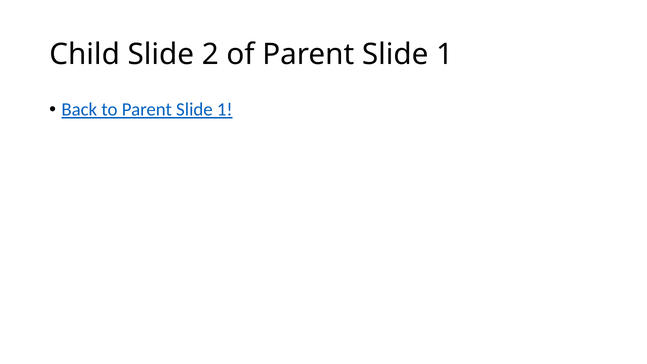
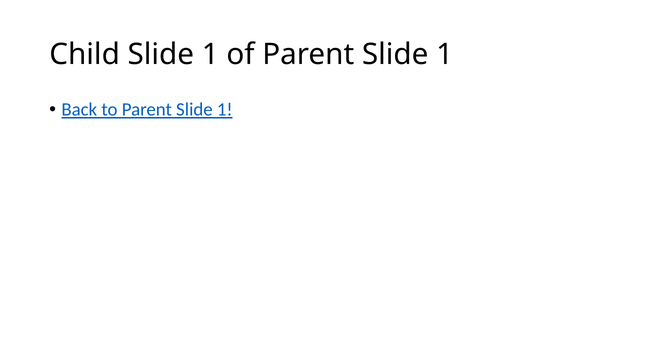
Child Slide 2: 2 -> 1 (210, 54)
